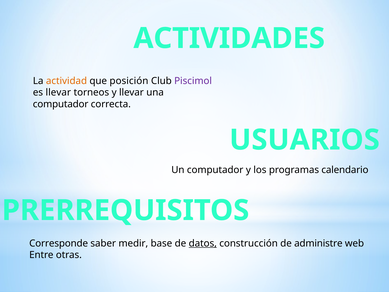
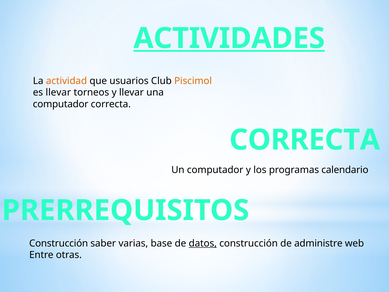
ACTIVIDADES underline: none -> present (229, 38)
posición: posición -> usuarios (129, 81)
Piscimol colour: purple -> orange (193, 81)
USUARIOS: USUARIOS -> CORRECTA (305, 140)
Corresponde: Corresponde -> Construcción (59, 243)
medir: medir -> varias (133, 243)
